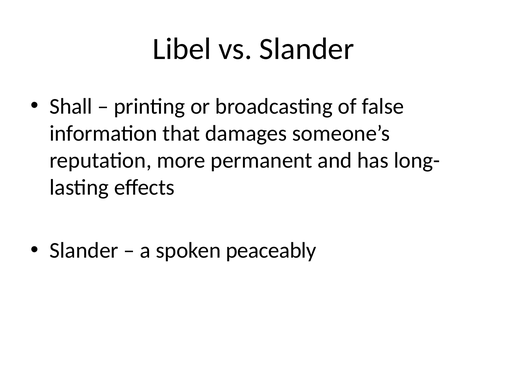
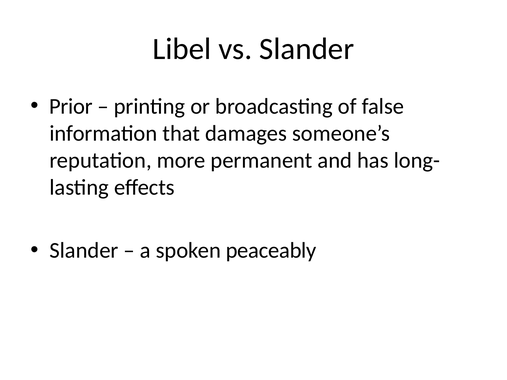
Shall: Shall -> Prior (71, 106)
